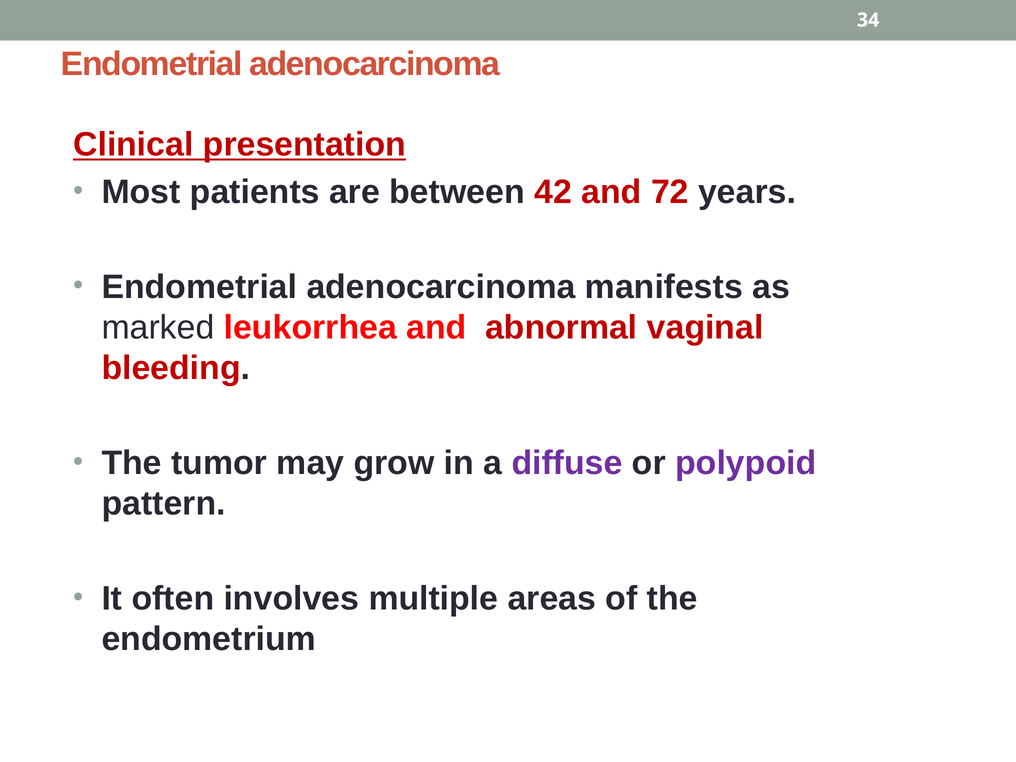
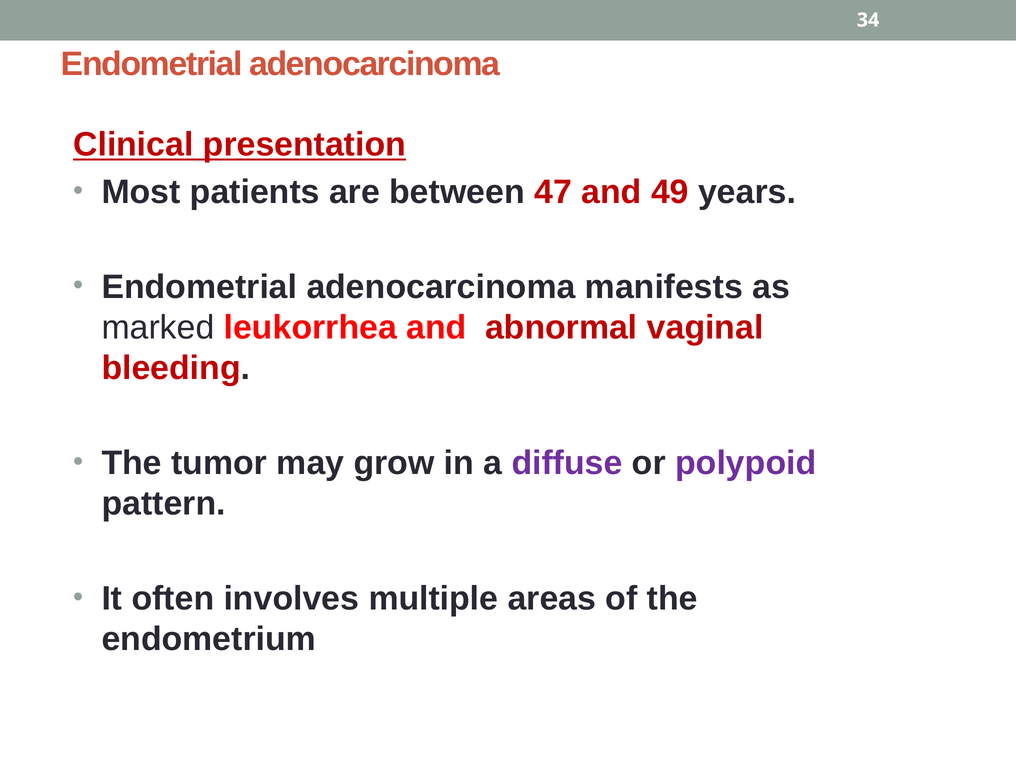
42: 42 -> 47 (553, 192)
72: 72 -> 49 (670, 192)
